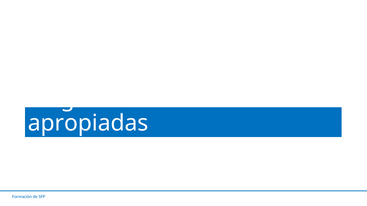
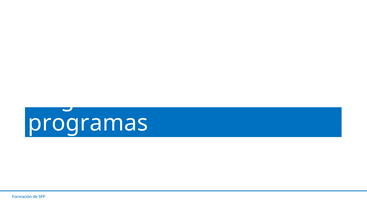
apropiadas: apropiadas -> programas (88, 123)
